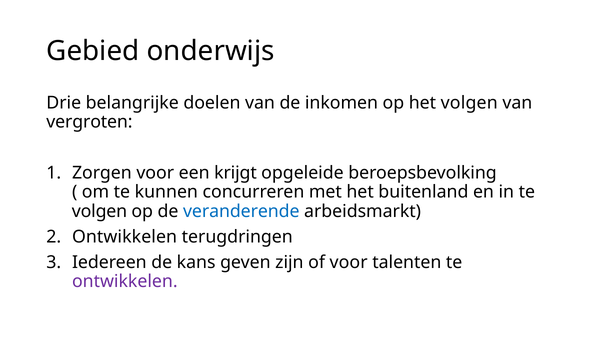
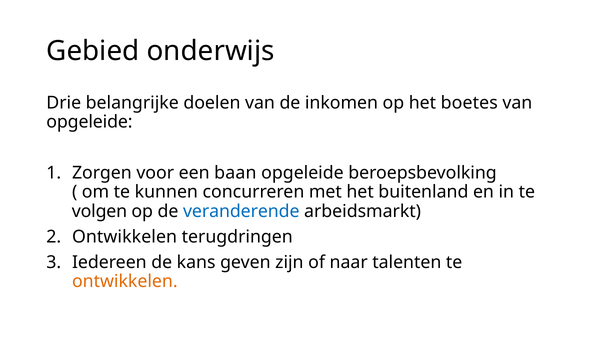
het volgen: volgen -> boetes (469, 103)
vergroten: vergroten -> opgeleide (89, 122)
krijgt: krijgt -> baan (235, 173)
of voor: voor -> naar (349, 262)
ontwikkelen colour: purple -> orange (125, 281)
